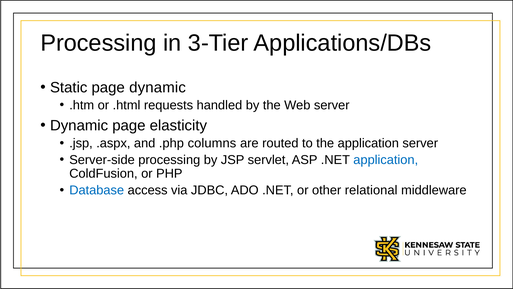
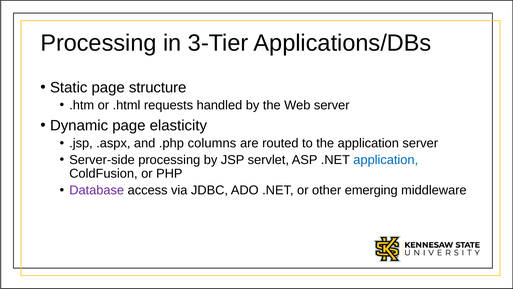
page dynamic: dynamic -> structure (158, 87)
Database colour: blue -> purple (97, 190)
relational: relational -> emerging (371, 190)
